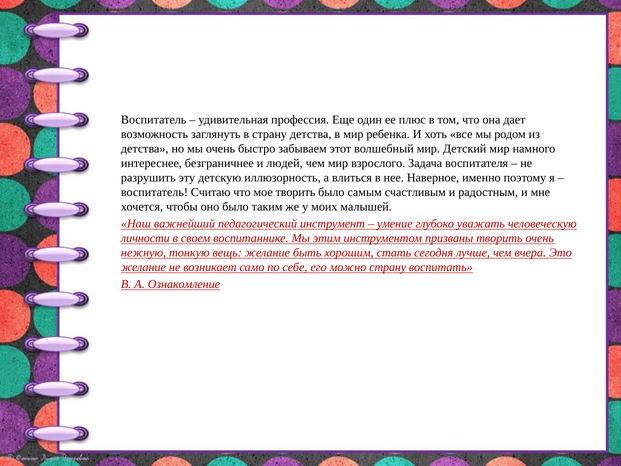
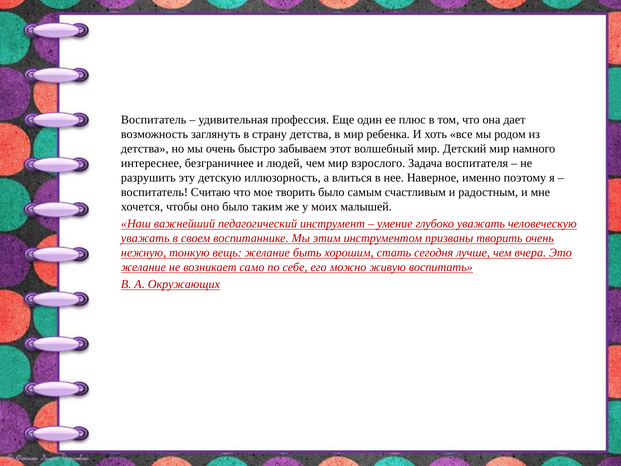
личности: личности -> уважать (145, 238)
можно страну: страну -> живую (388, 267)
Ознакомление: Ознакомление -> Окружающих (184, 284)
